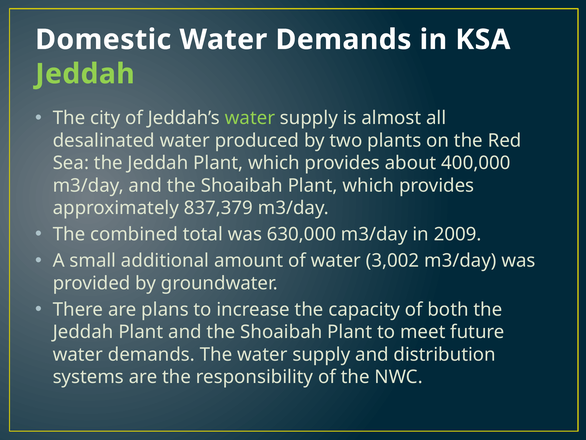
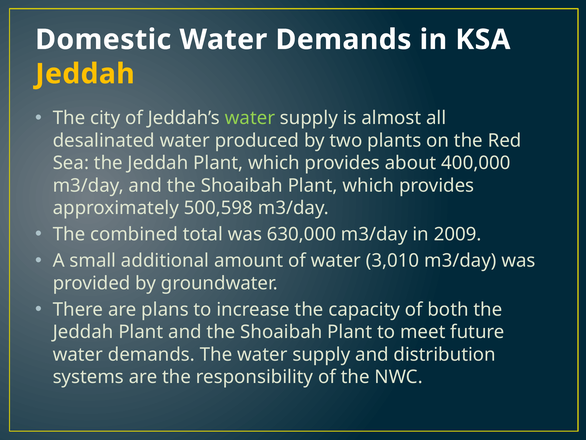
Jeddah colour: light green -> yellow (85, 74)
837,379: 837,379 -> 500,598 (218, 208)
3,002: 3,002 -> 3,010 (393, 261)
